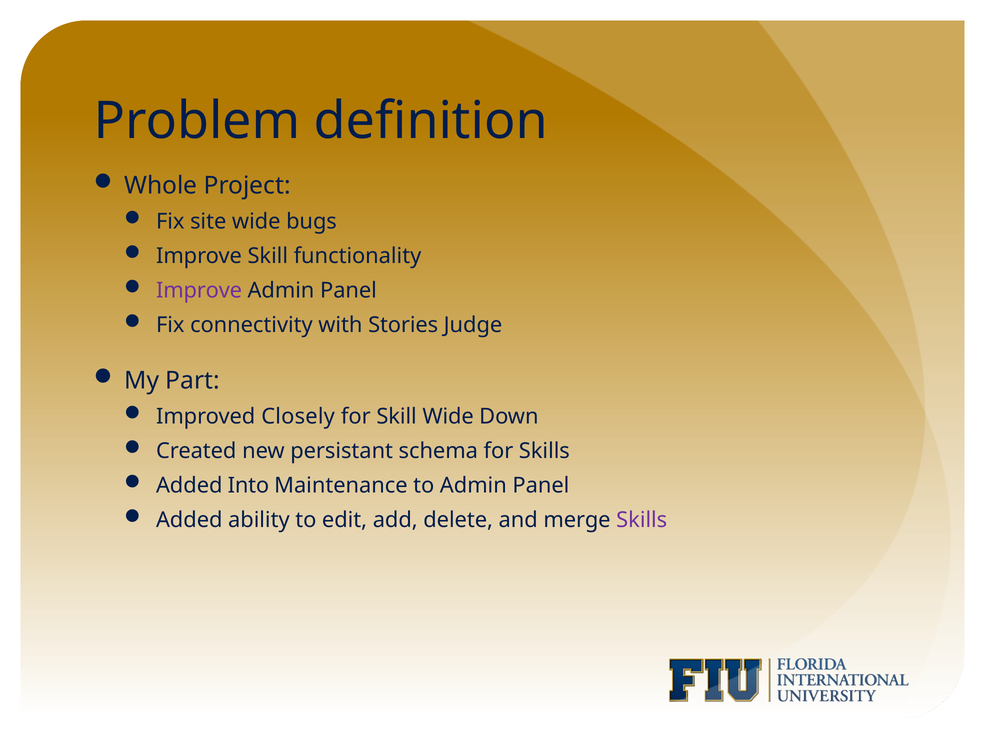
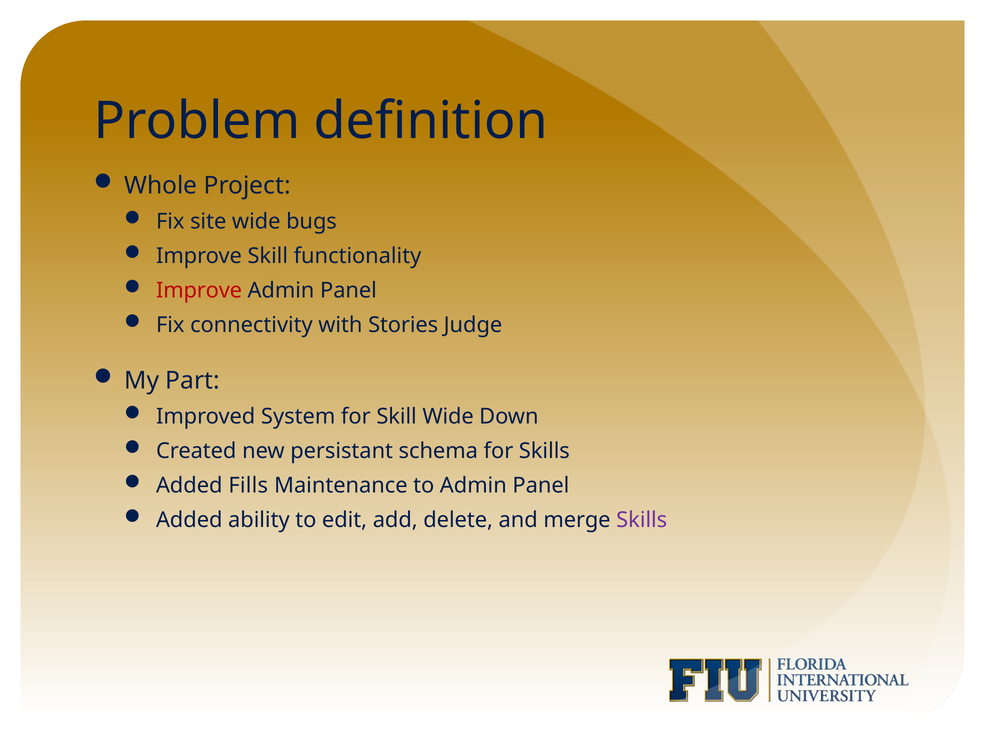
Improve colour: purple -> red (199, 290)
Closely: Closely -> System (298, 416)
Into: Into -> Fills (248, 485)
